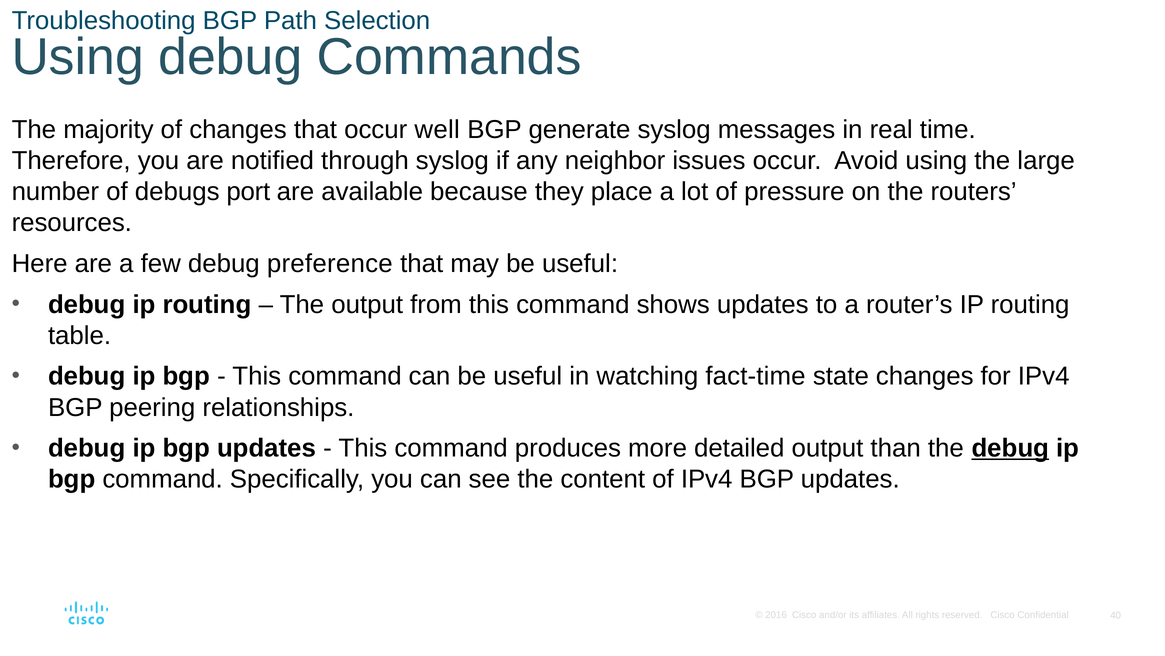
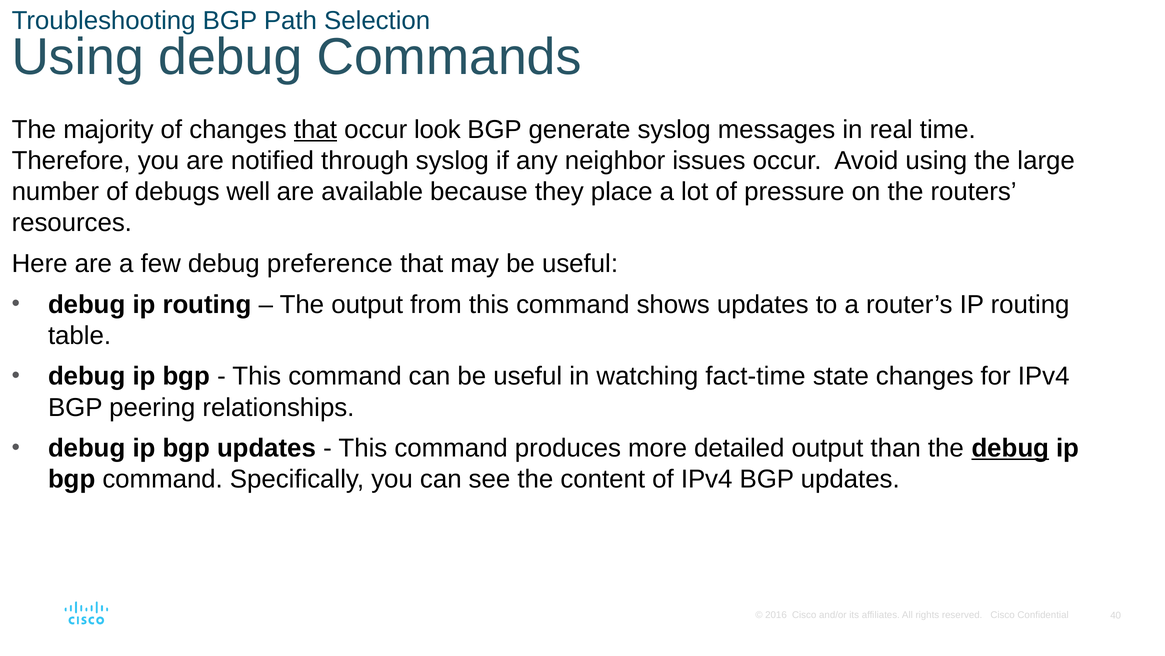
that underline: none -> present (316, 130)
well: well -> look (437, 130)
port: port -> well (248, 192)
